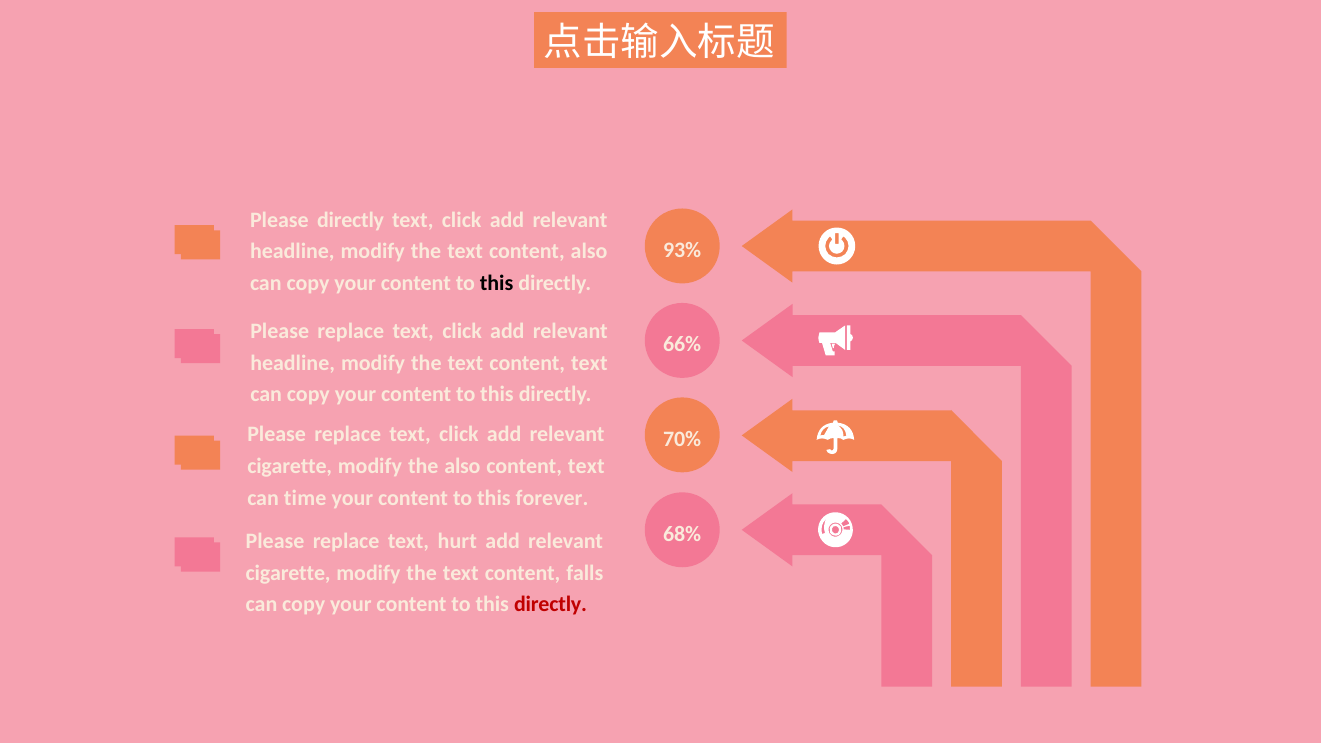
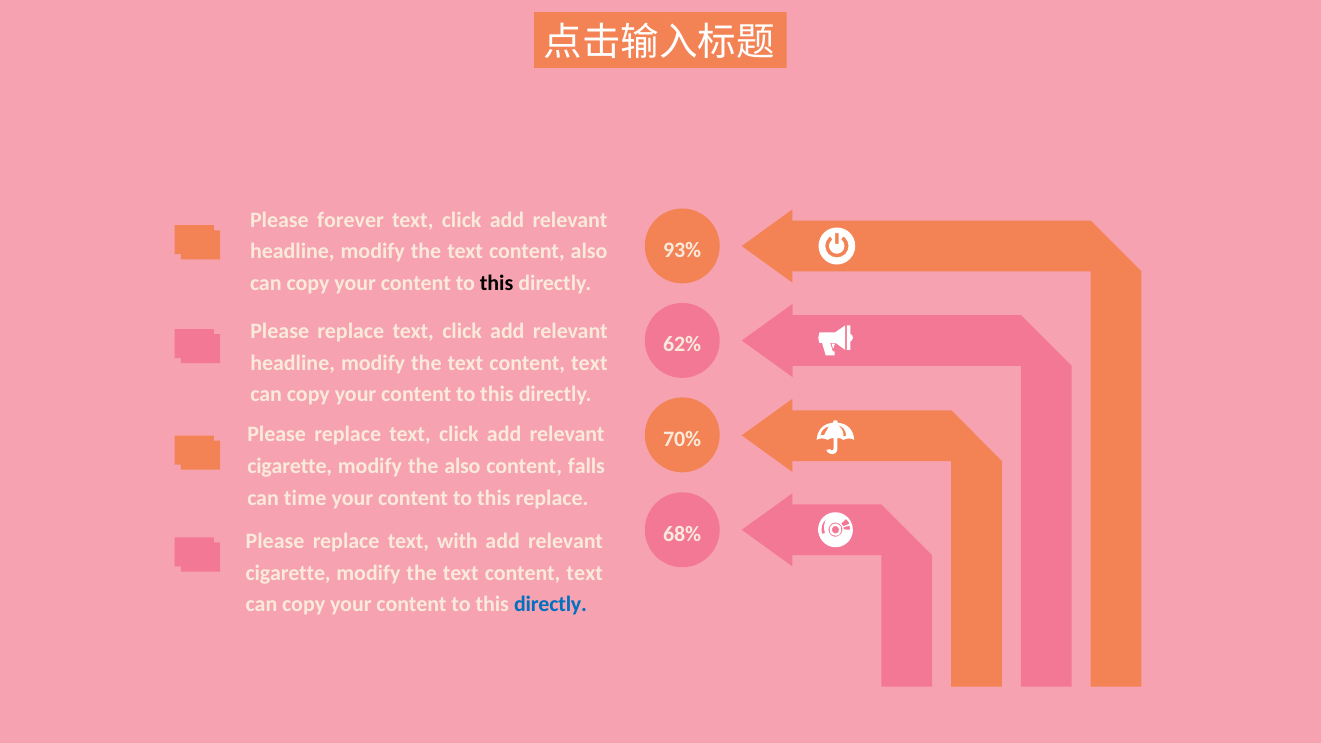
Please directly: directly -> forever (350, 220)
66%: 66% -> 62% (682, 345)
text: text -> falls (586, 466)
this forever: forever -> replace (552, 498)
hurt: hurt -> with (457, 541)
falls: falls -> text (585, 573)
directly colour: red -> blue (551, 605)
